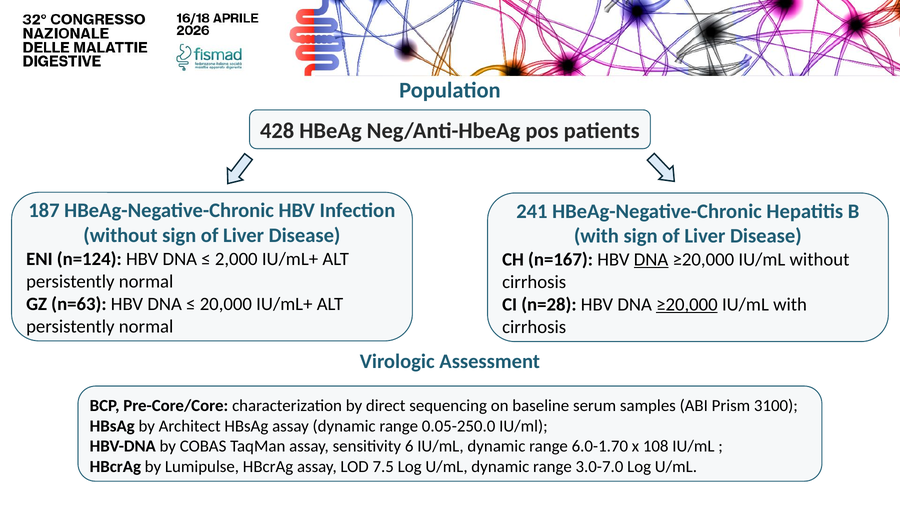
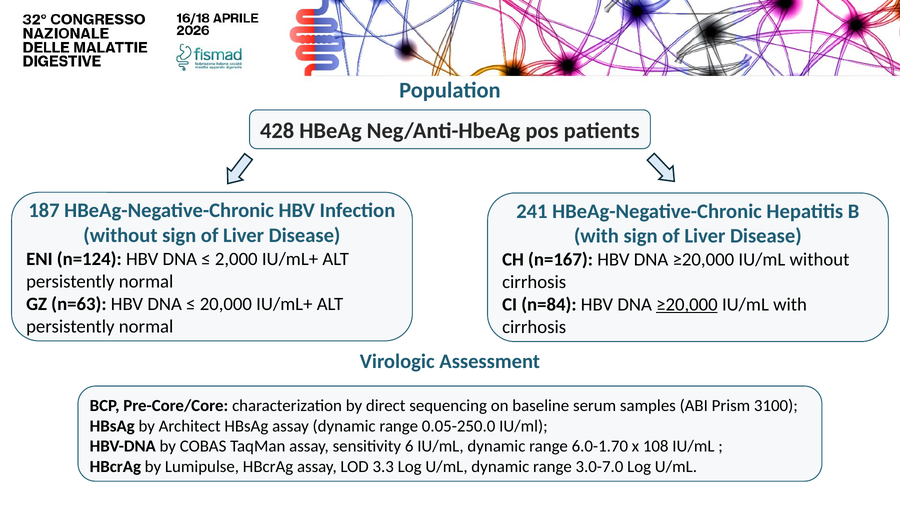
DNA underline: present -> none (651, 260)
n=28: n=28 -> n=84 (549, 305)
7.5: 7.5 -> 3.3 (383, 467)
